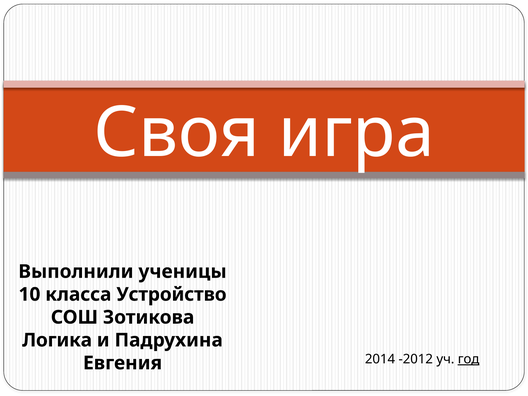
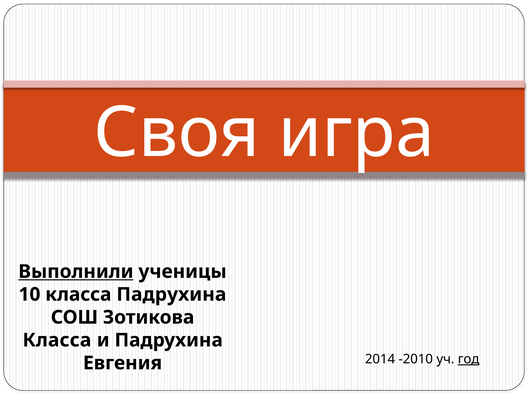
Выполнили underline: none -> present (76, 272)
класса Устройство: Устройство -> Падрухина (171, 294)
Логика: Логика -> Класса (57, 340)
-2012: -2012 -> -2010 (416, 359)
